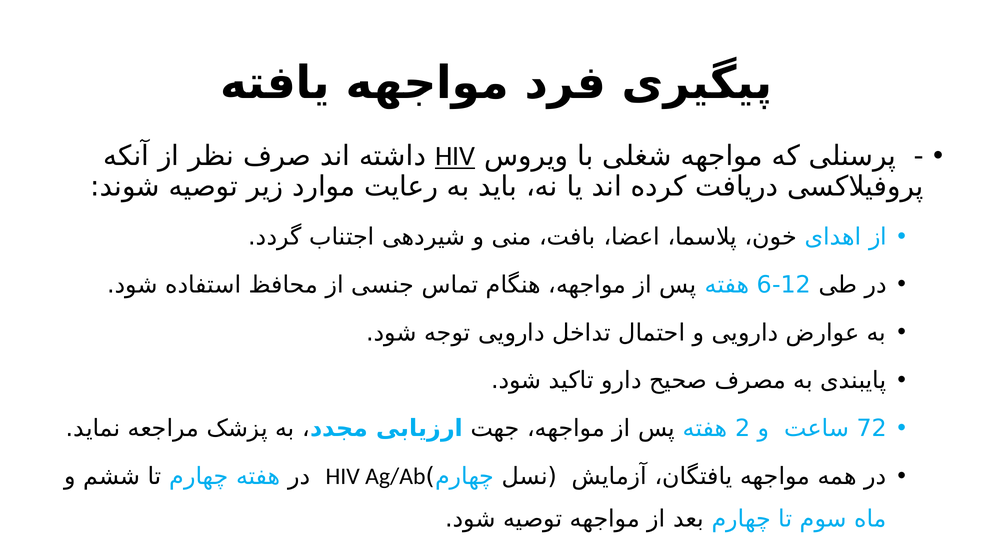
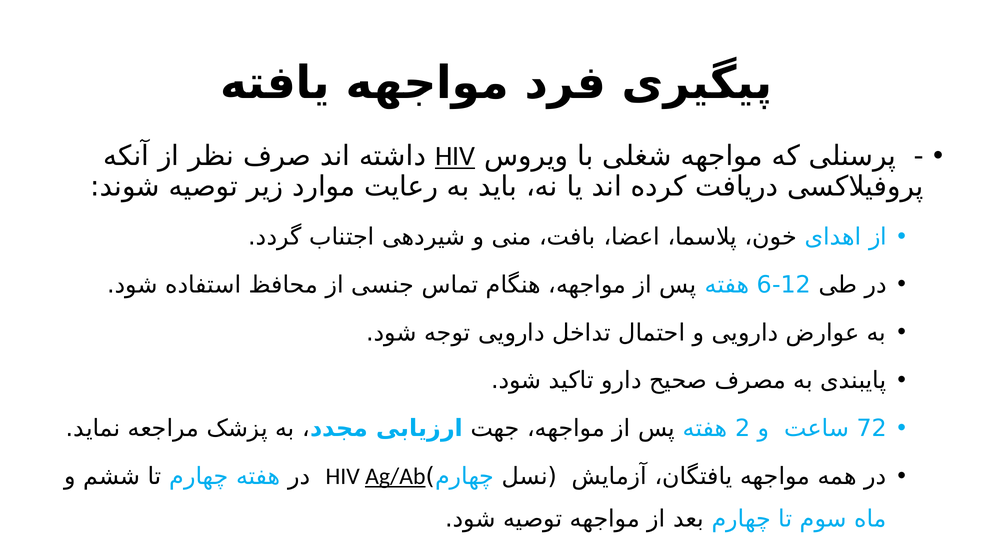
Ag/Ab underline: none -> present (395, 477)
